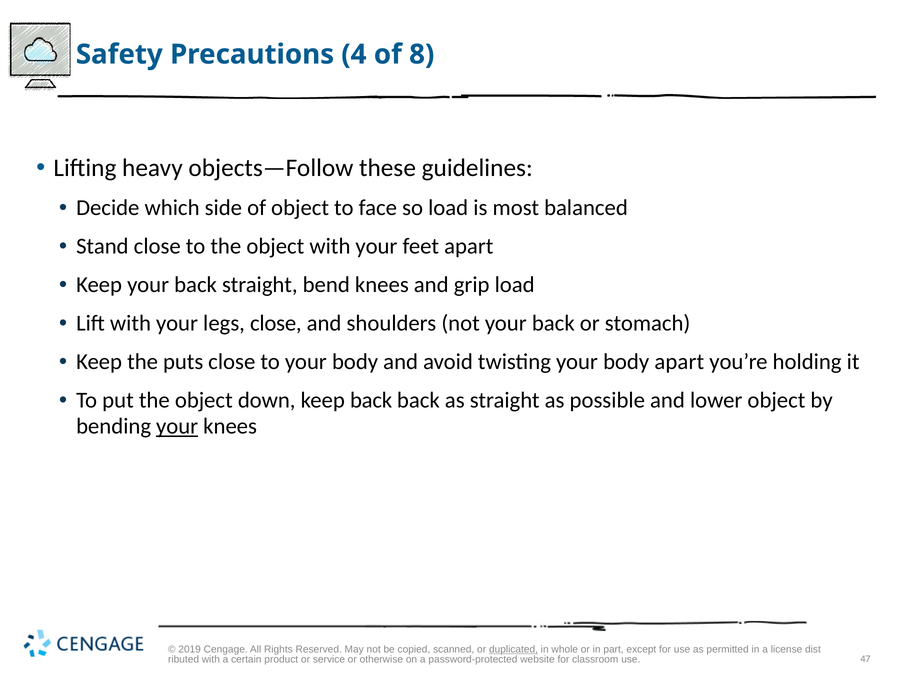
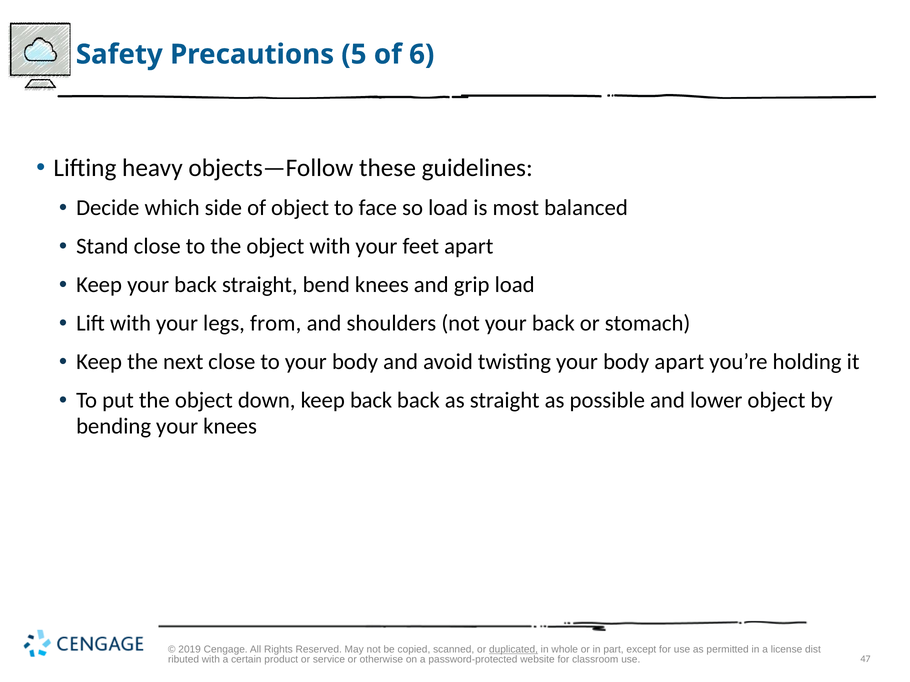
4: 4 -> 5 (354, 54)
8: 8 -> 6 (422, 54)
legs close: close -> from (276, 324)
puts: puts -> next (183, 362)
your underline: present -> none (177, 427)
